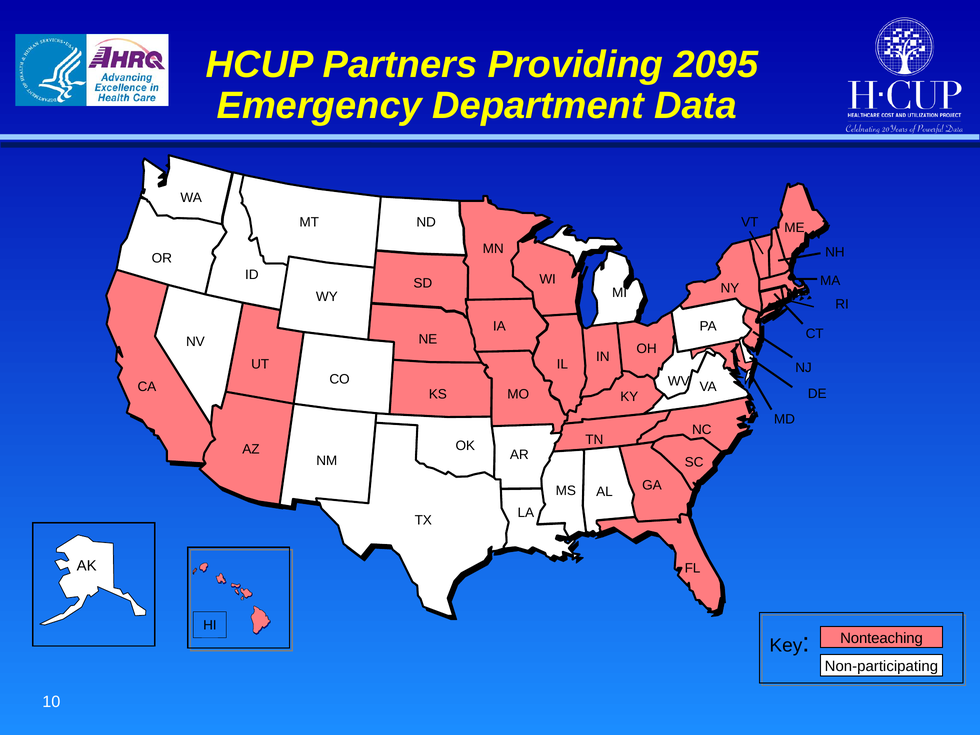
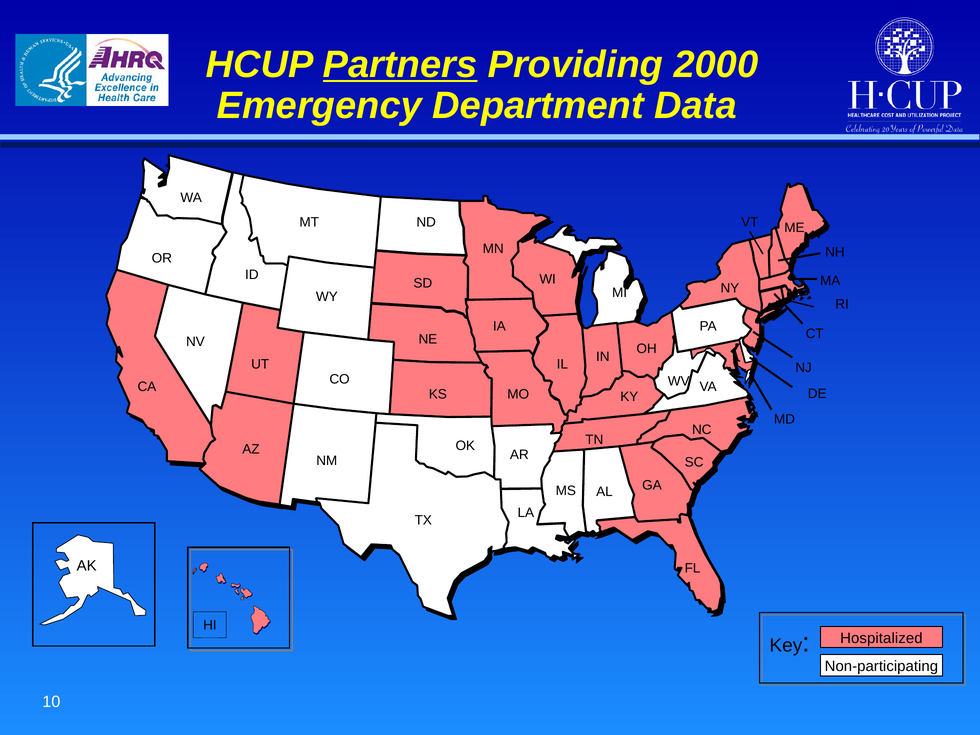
Partners underline: none -> present (400, 65)
2095: 2095 -> 2000 (716, 65)
Nonteaching: Nonteaching -> Hospitalized (881, 638)
